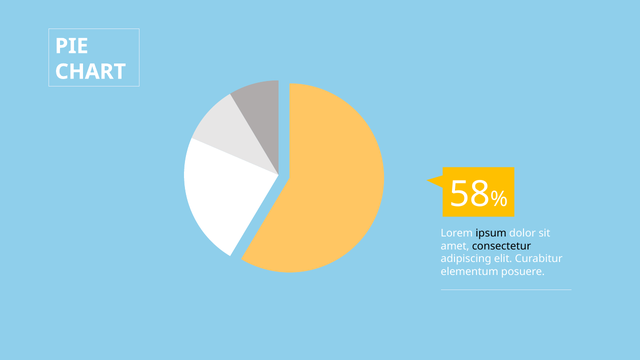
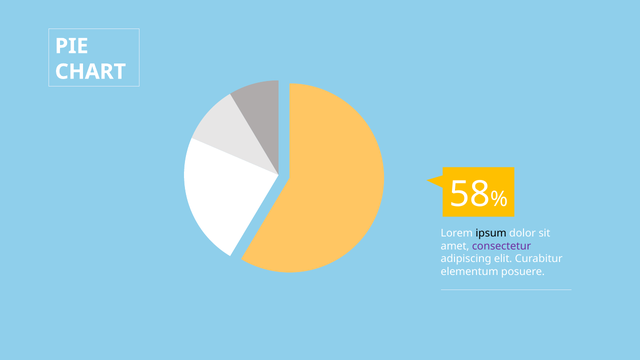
consectetur colour: black -> purple (502, 246)
